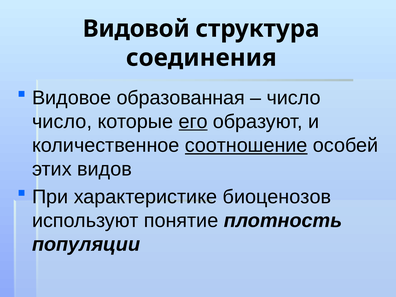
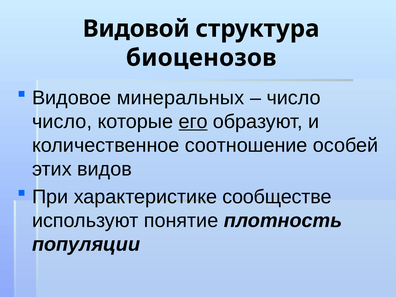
соединения: соединения -> биоценозов (201, 58)
образованная: образованная -> минеральных (180, 98)
соотношение underline: present -> none (246, 145)
биоценозов: биоценозов -> сообществе (277, 197)
